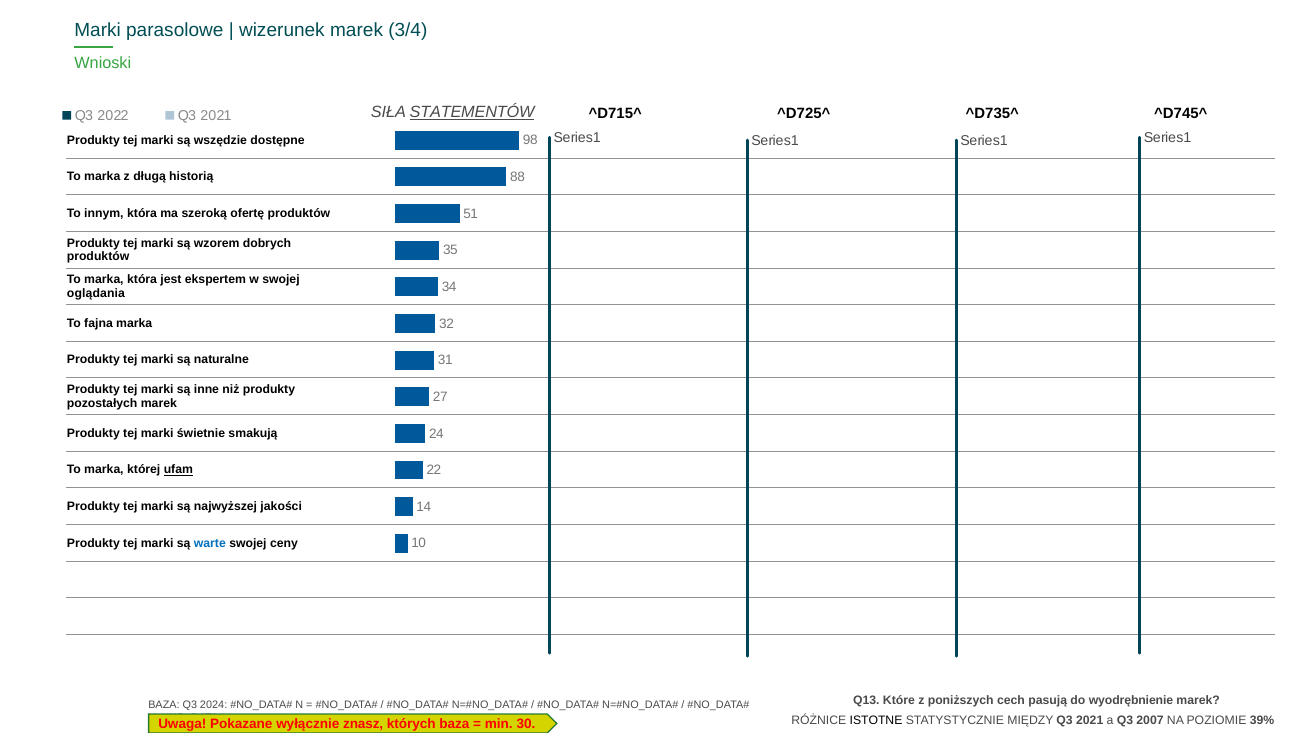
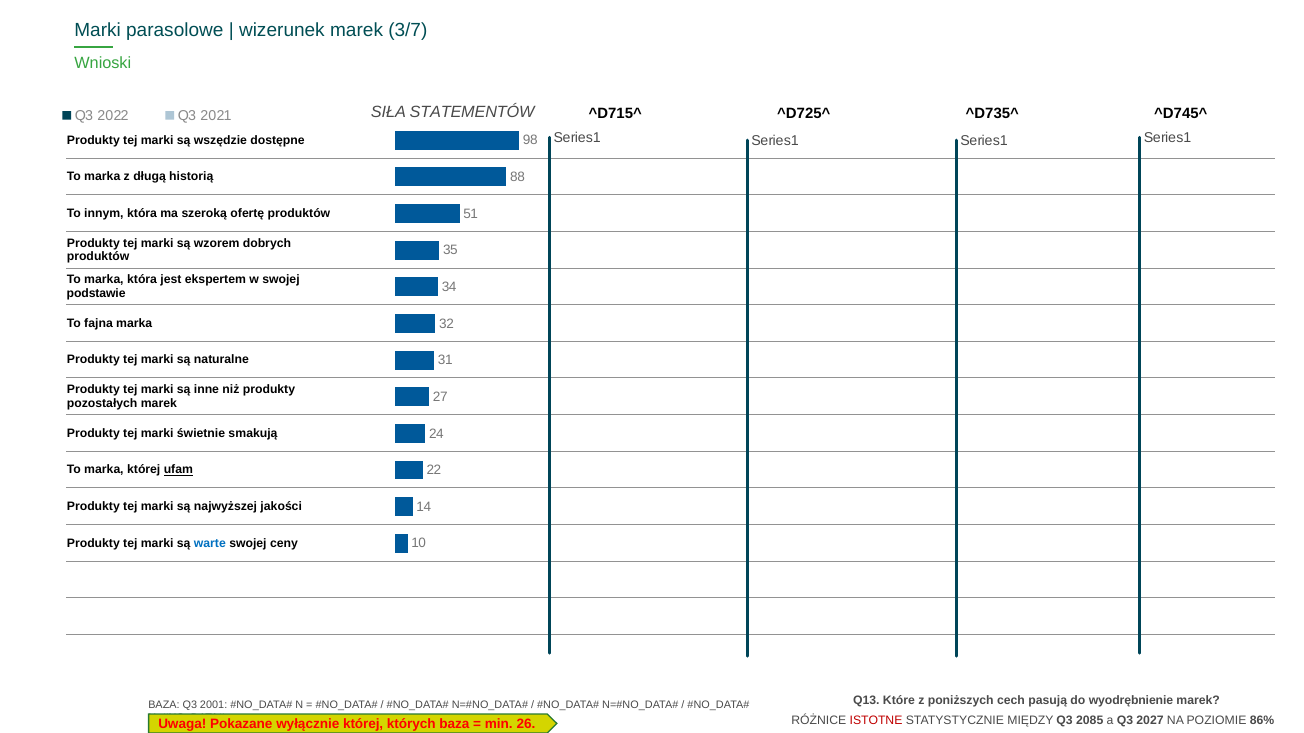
3/4: 3/4 -> 3/7 (408, 30)
STATEMENTÓW underline: present -> none (472, 113)
oglądania: oglądania -> podstawie (96, 294)
2024: 2024 -> 2001 (214, 705)
ISTOTNE colour: black -> red (876, 721)
MIĘDZY Q3 2021: 2021 -> 2085 (1090, 721)
2007: 2007 -> 2027 (1150, 721)
39%: 39% -> 86% (1262, 721)
wyłącznie znasz: znasz -> której (363, 725)
30: 30 -> 26 (526, 725)
